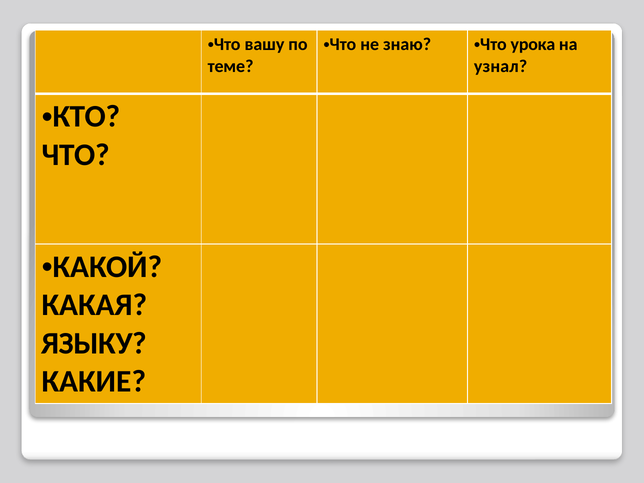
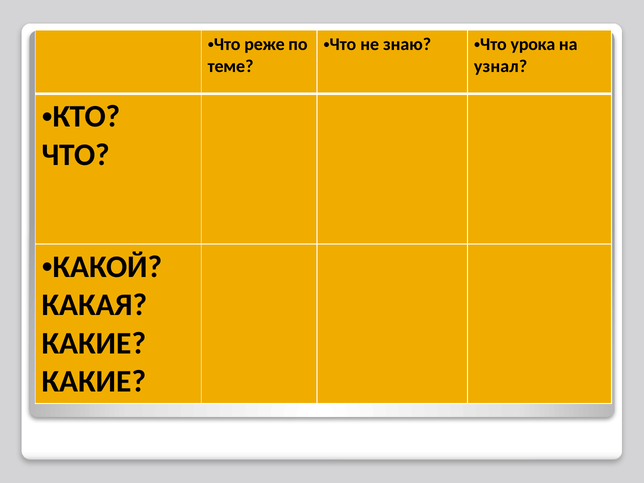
вашу: вашу -> реже (265, 45)
ЯЗЫКУ: ЯЗЫКУ -> КАКИЕ (94, 343)
